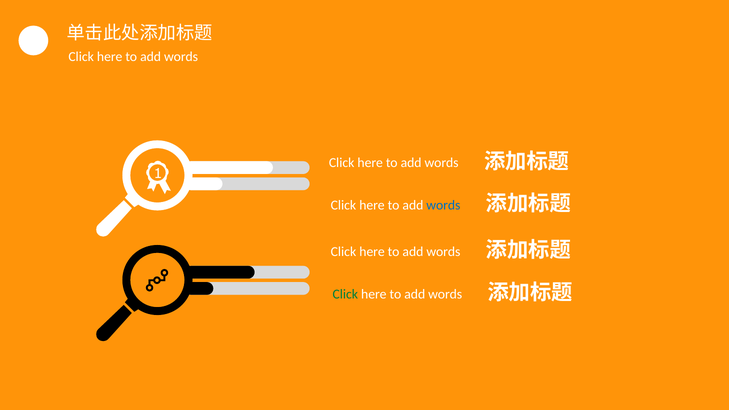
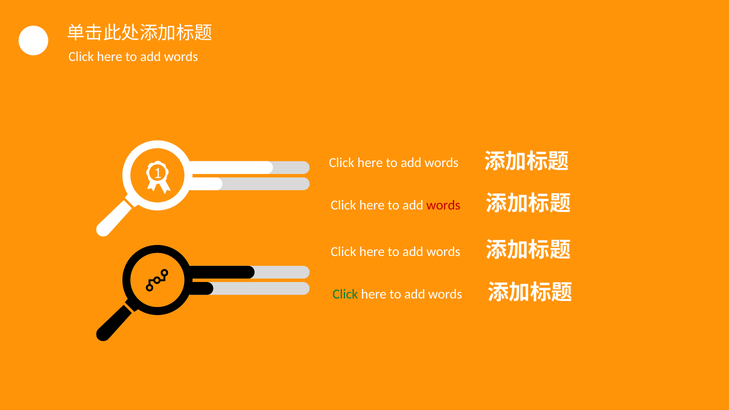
words colour: blue -> red (443, 205)
